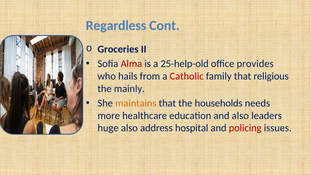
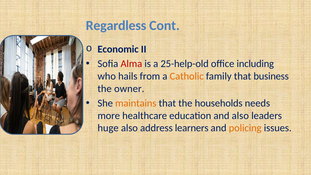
Groceries: Groceries -> Economic (118, 49)
provides: provides -> including (255, 64)
Catholic colour: red -> orange (187, 76)
religious: religious -> business (271, 76)
mainly: mainly -> owner (129, 89)
hospital: hospital -> learners (192, 128)
policing colour: red -> orange (245, 128)
